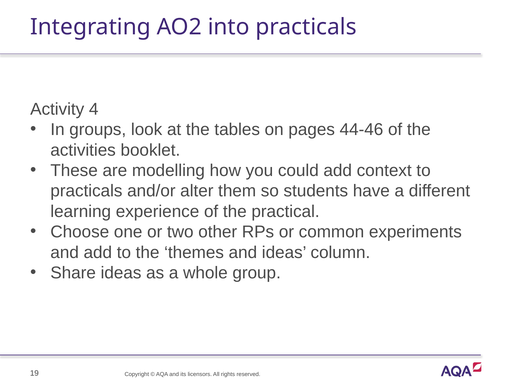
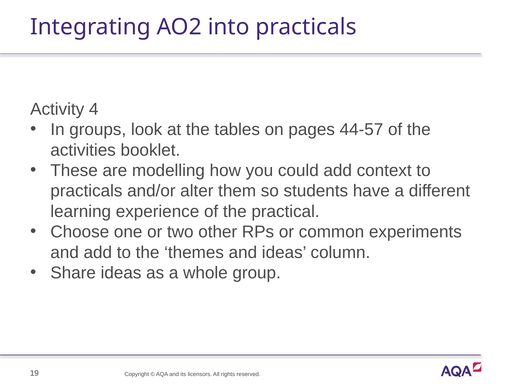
44-46: 44-46 -> 44-57 (361, 130)
